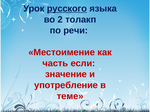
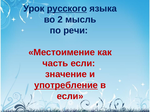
толакп: толакп -> мысль (81, 20)
употребление underline: none -> present (66, 86)
теме: теме -> если (70, 97)
